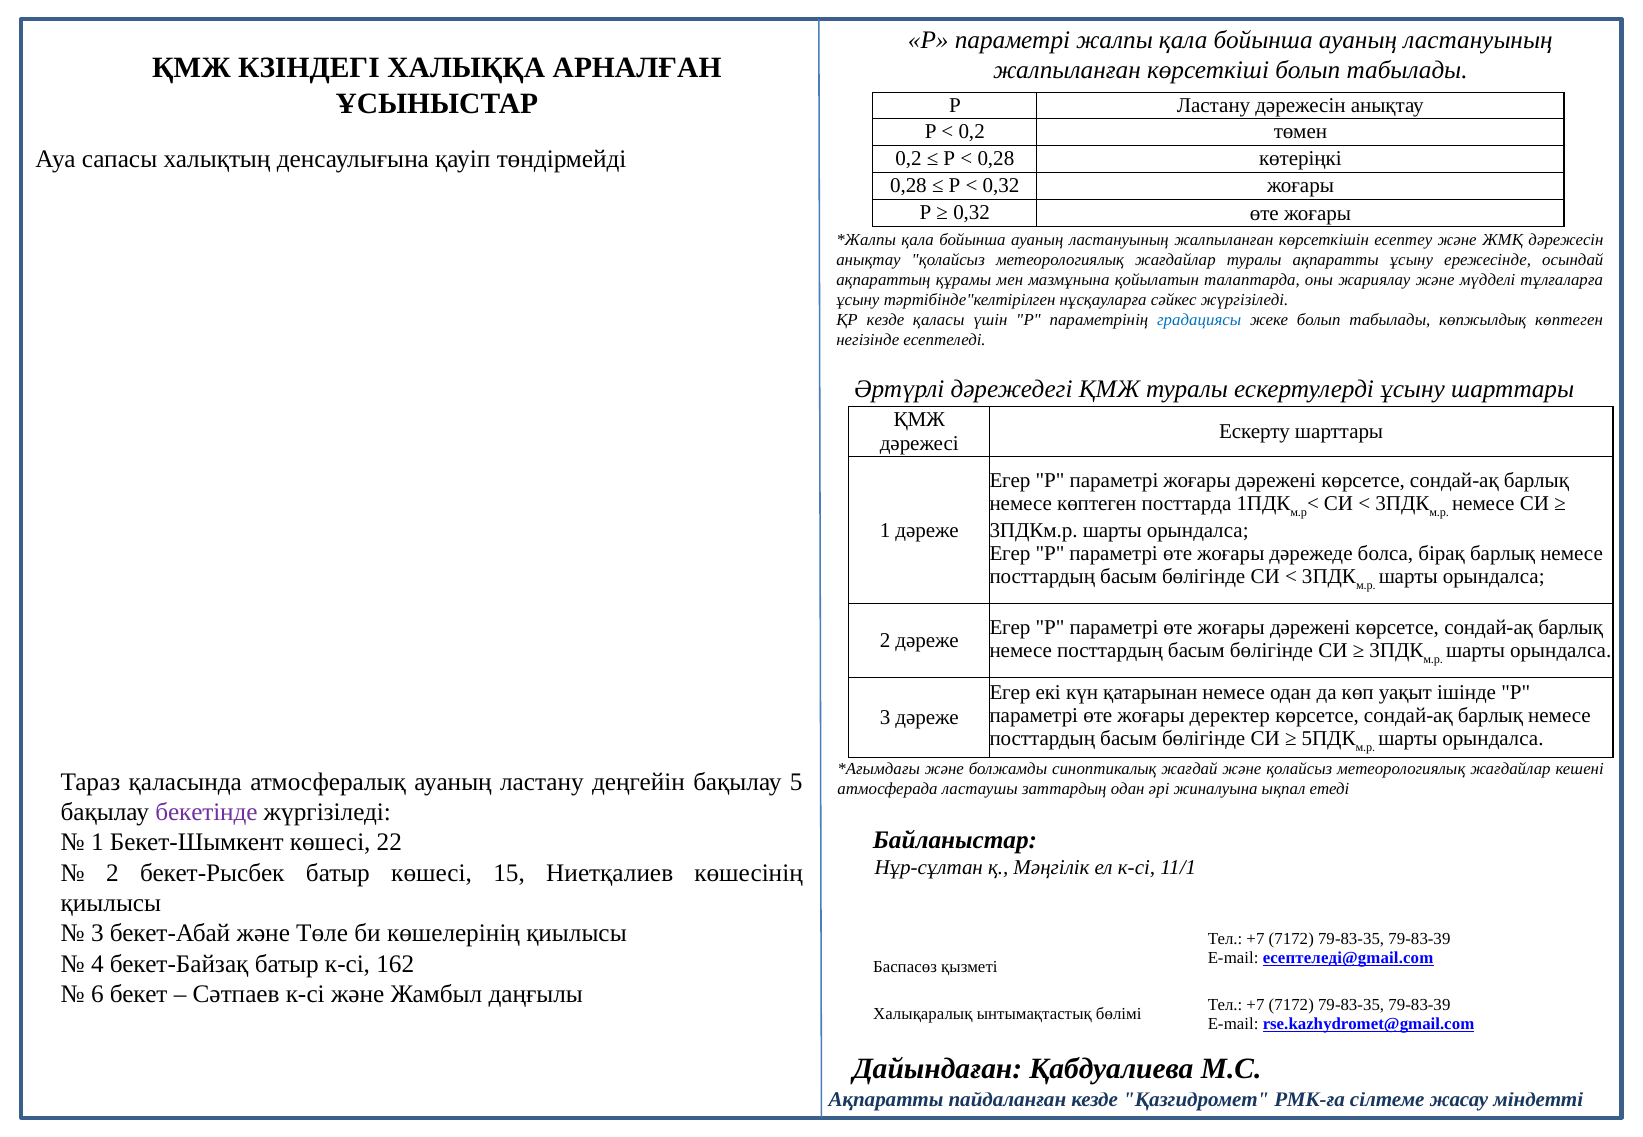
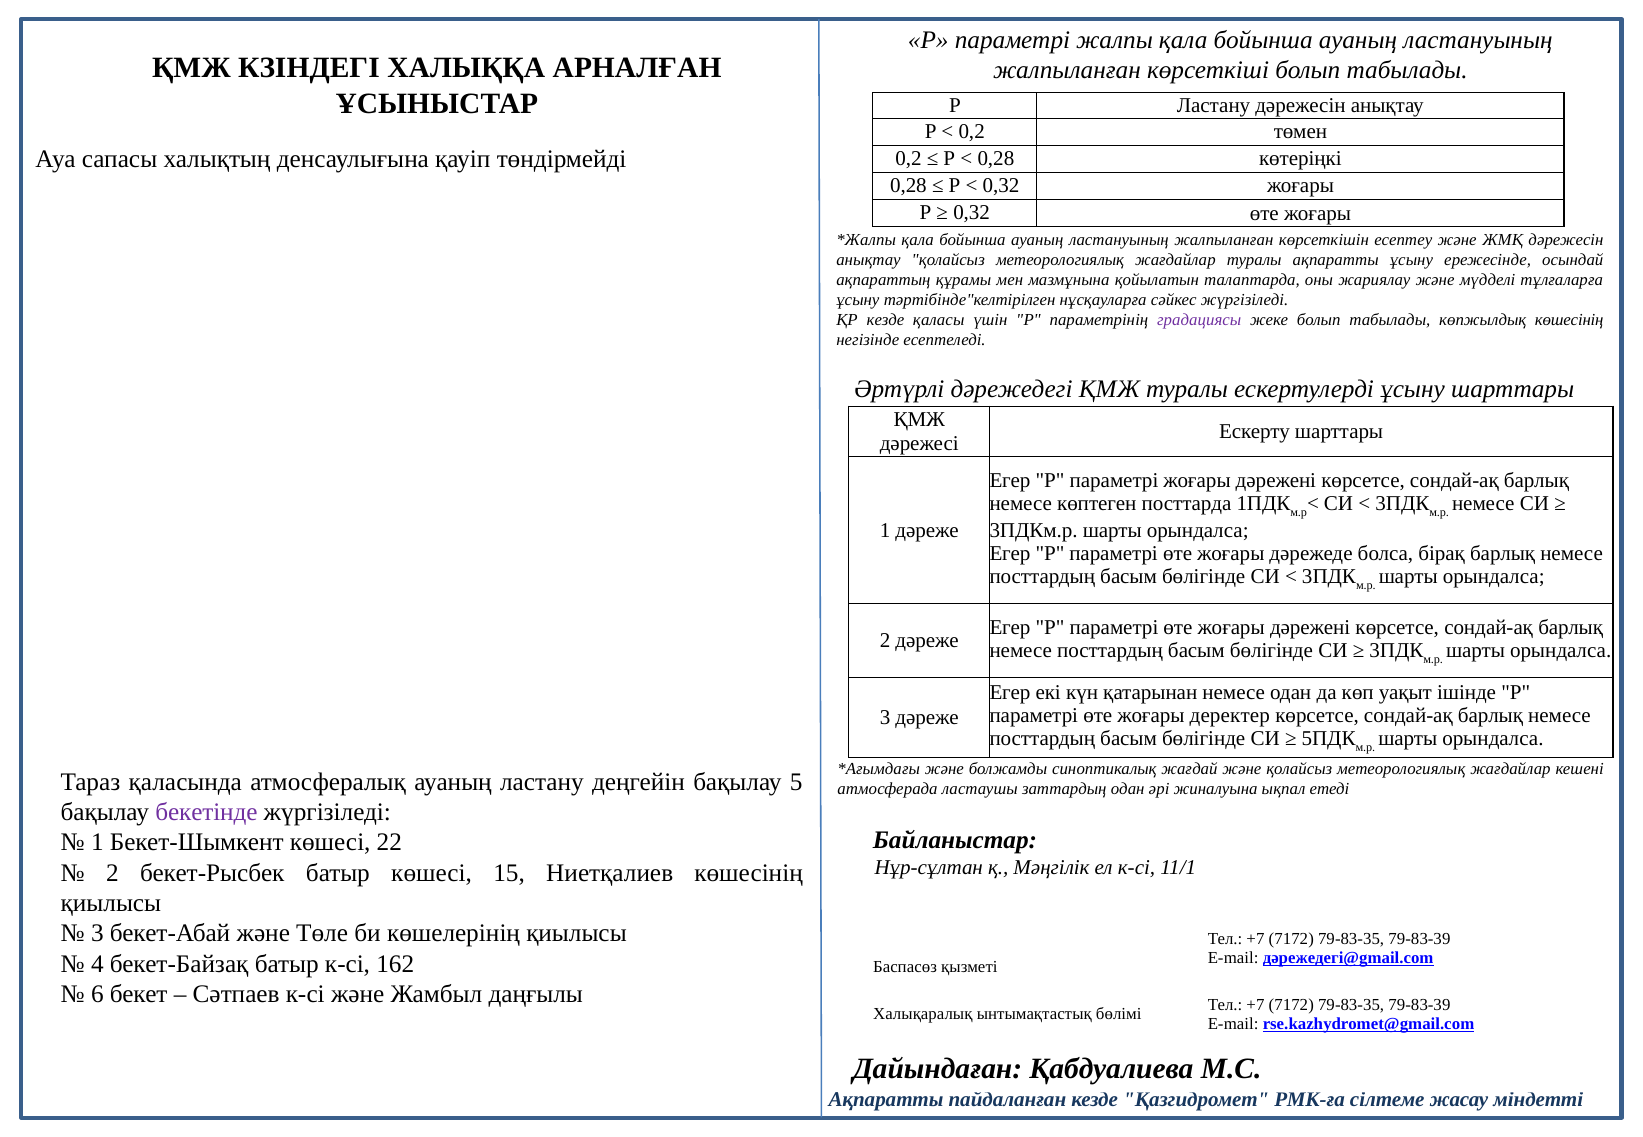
градациясы colour: blue -> purple (1199, 320)
көпжылдық көптеген: көптеген -> көшесінің (1569, 320)
есептеледі@gmail.com: есептеледі@gmail.com -> дәрежедегі@gmail.com (1348, 958)
